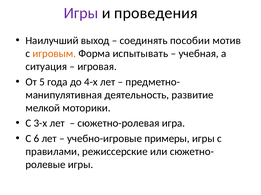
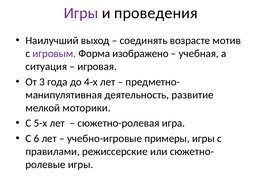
пособии: пособии -> возрасте (190, 41)
игровым colour: orange -> purple (54, 54)
испытывать: испытывать -> изображено (140, 54)
5: 5 -> 3 (42, 82)
3-х: 3-х -> 5-х (40, 124)
